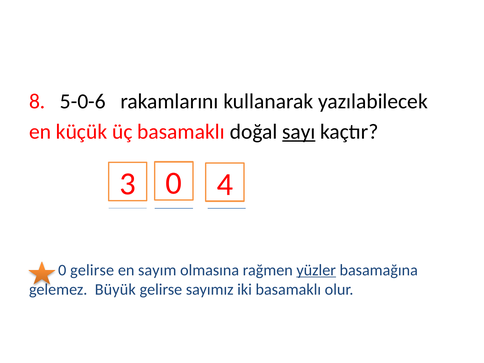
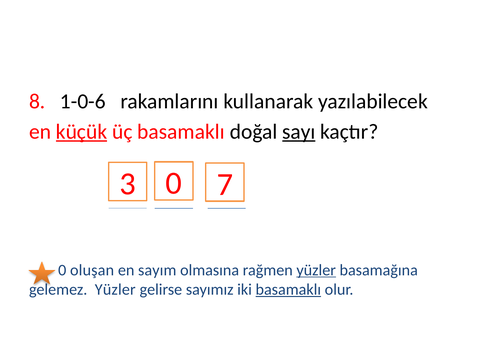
5-0-6: 5-0-6 -> 1-0-6 (83, 102)
küçük underline: none -> present (82, 132)
4: 4 -> 7 (225, 184)
0 gelirse: gelirse -> oluşan (92, 270)
Büyük: Büyük -> Yüzler (115, 289)
basamaklı underline: none -> present (288, 289)
